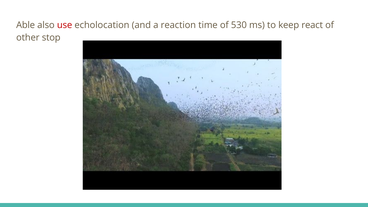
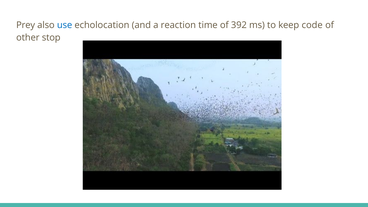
Able: Able -> Prey (26, 25)
use colour: red -> blue (65, 25)
530: 530 -> 392 (239, 25)
react: react -> code (312, 25)
